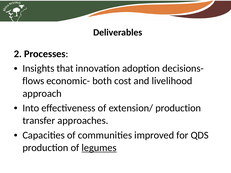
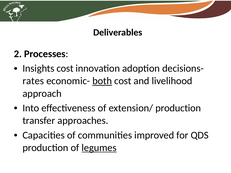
Insights that: that -> cost (65, 68)
flows: flows -> rates (33, 81)
both underline: none -> present (102, 81)
